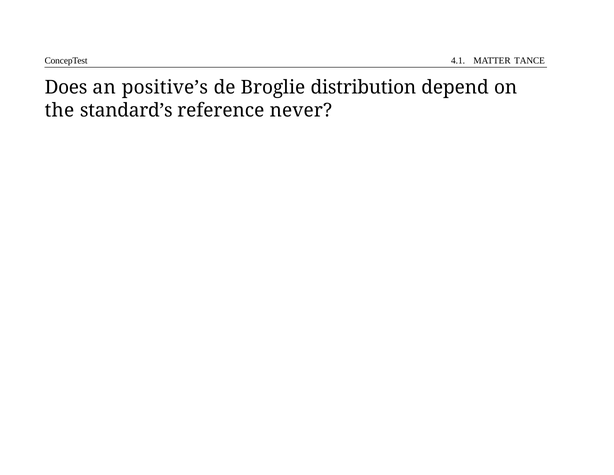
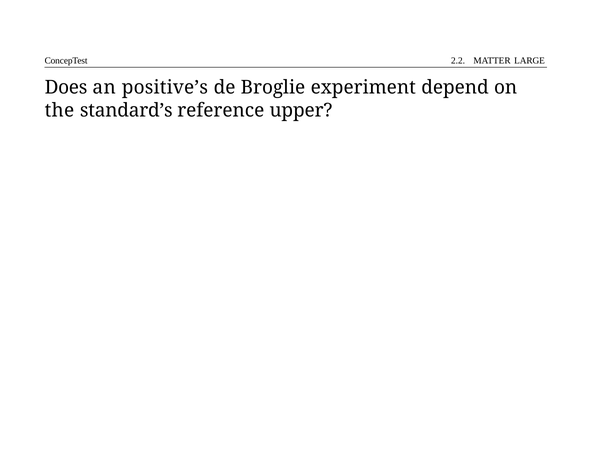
4.1: 4.1 -> 2.2 (458, 61)
TANCE: TANCE -> LARGE (530, 61)
distribution: distribution -> experiment (363, 87)
never: never -> upper (301, 110)
